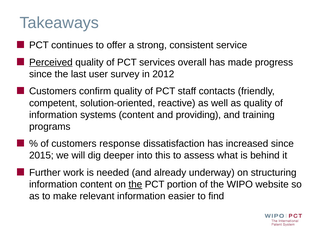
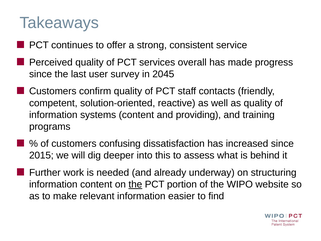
Perceived underline: present -> none (51, 62)
2012: 2012 -> 2045 (163, 74)
response: response -> confusing (120, 144)
